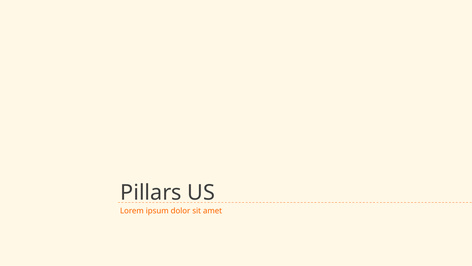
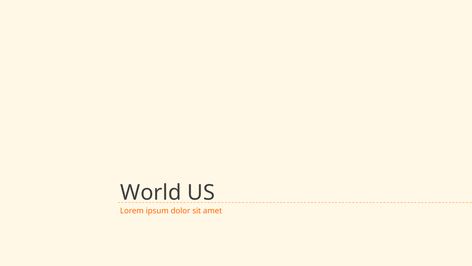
Pillars: Pillars -> World (151, 192)
